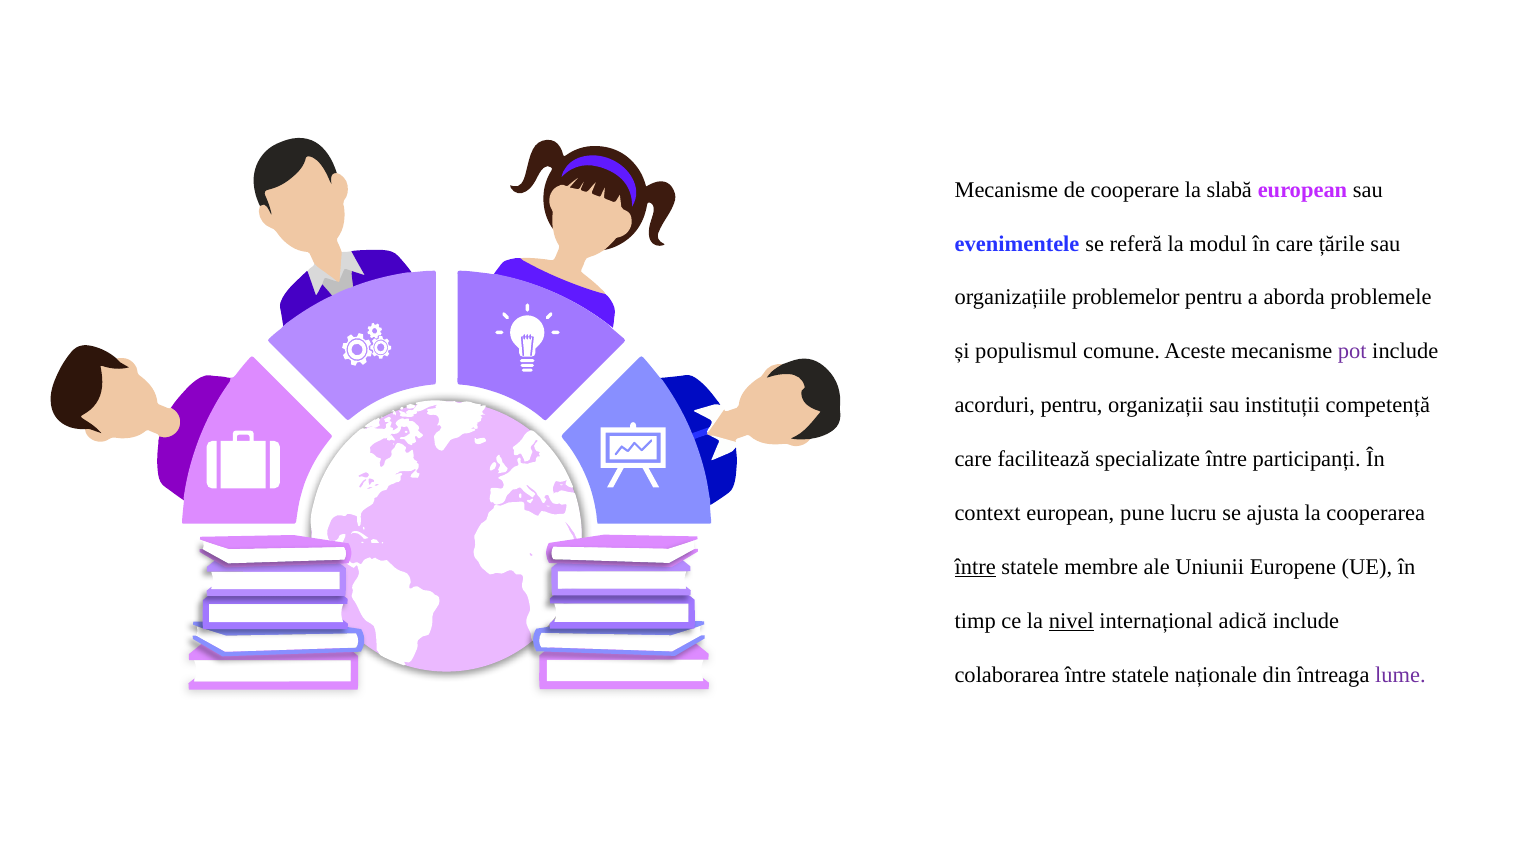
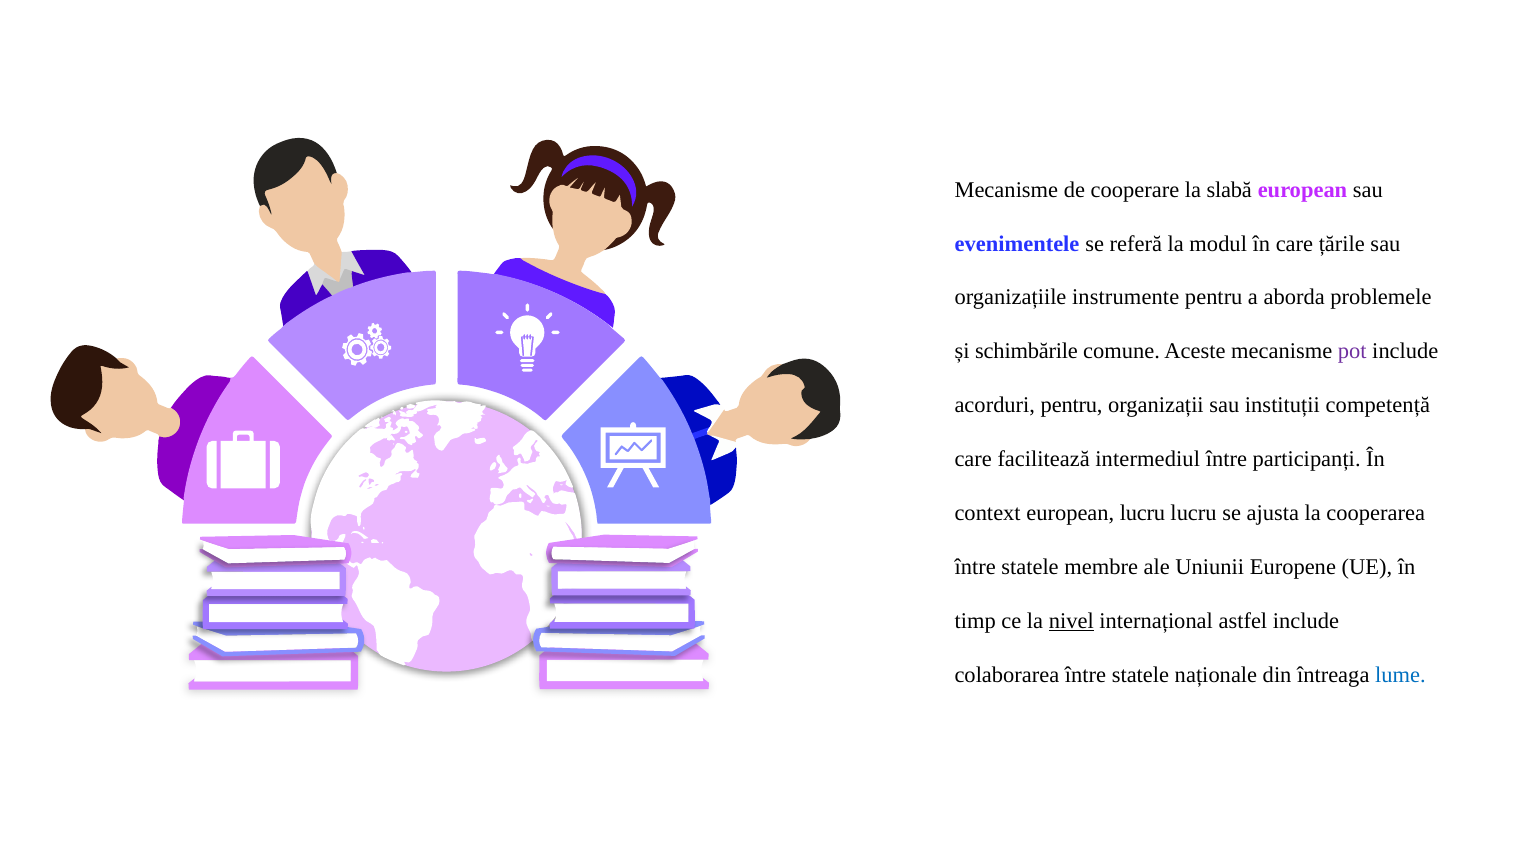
problemelor: problemelor -> instrumente (1126, 298)
populismul: populismul -> schimbările (1026, 352)
specializate: specializate -> intermediul (1148, 459)
european pune: pune -> lucru (1143, 513)
între underline: present -> none (975, 567)
adică: adică -> astfel (1243, 621)
lume colour: purple -> blue (1400, 675)
